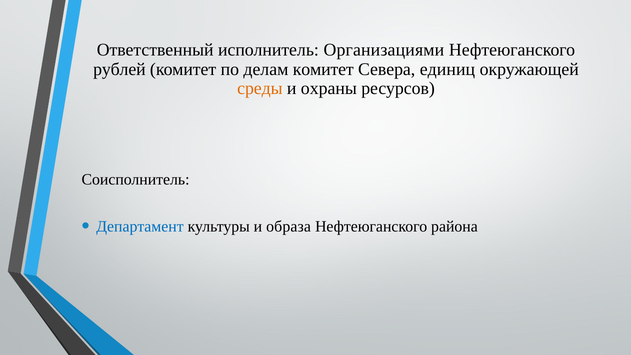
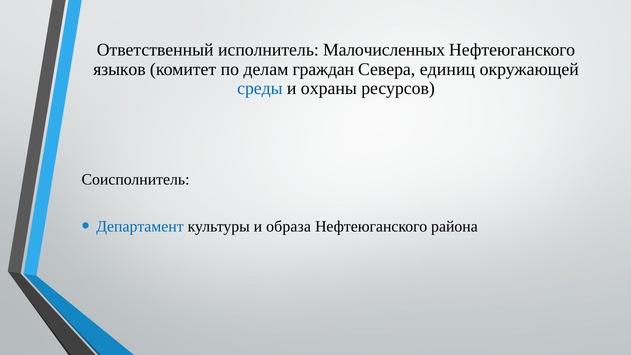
Организациями: Организациями -> Малочисленных (384, 50)
рублей: рублей -> языков (119, 69)
делам комитет: комитет -> граждан (323, 69)
среды colour: orange -> blue (260, 89)
